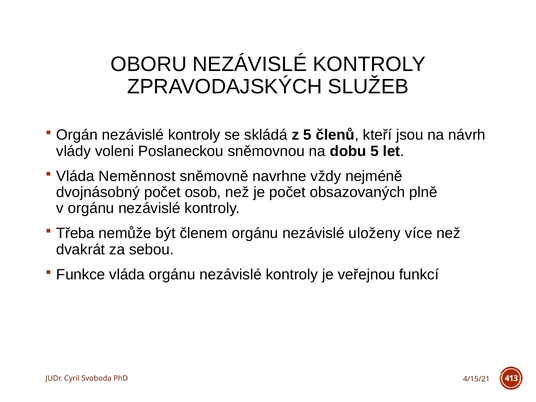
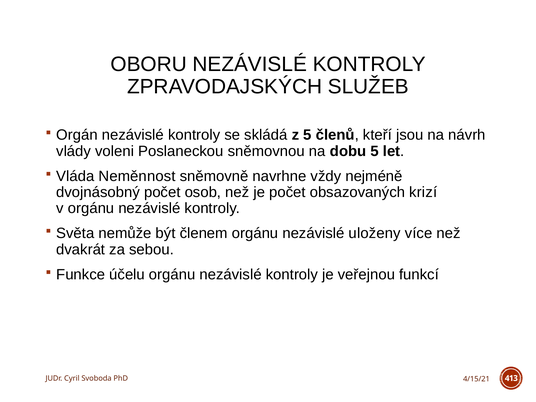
plně: plně -> krizí (423, 192)
Třeba: Třeba -> Světa (75, 233)
Funkce vláda: vláda -> účelu (127, 274)
